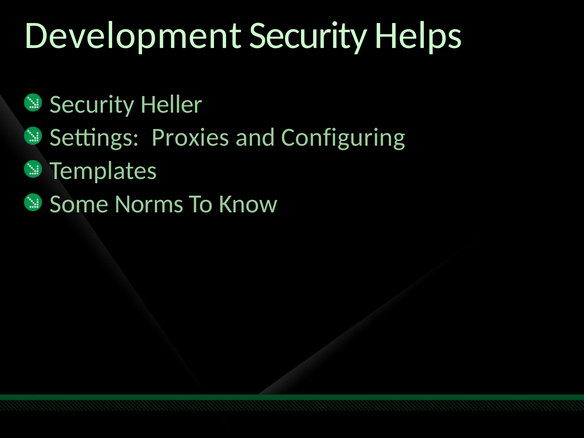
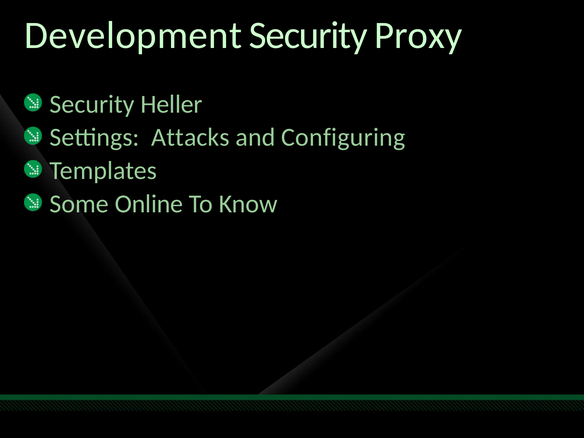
Helps: Helps -> Proxy (418, 35)
Proxies: Proxies -> Attacks (191, 137)
Norms: Norms -> Online (149, 204)
